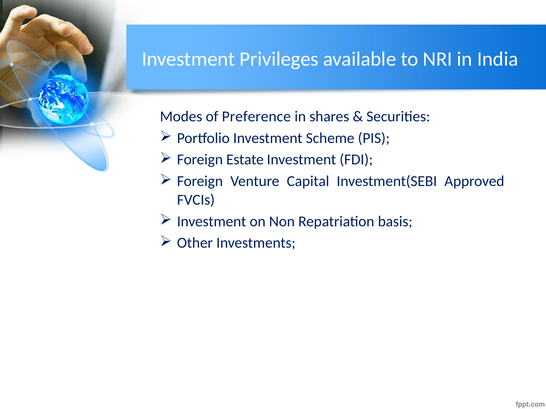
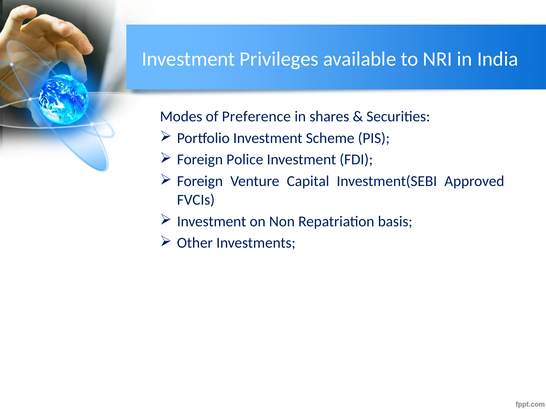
Estate: Estate -> Police (245, 160)
